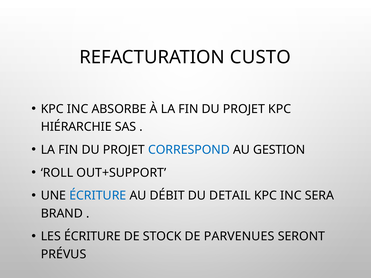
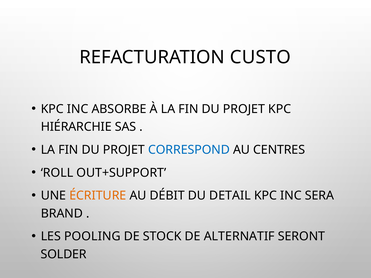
GESTION: GESTION -> CENTRES (279, 150)
ÉCRITURE colour: blue -> orange (98, 196)
LES ÉCRITURE: ÉCRITURE -> POOLING (92, 237)
PARVENUES: PARVENUES -> ALTERNATIF (239, 237)
PRÉVUS: PRÉVUS -> SOLDER (64, 254)
